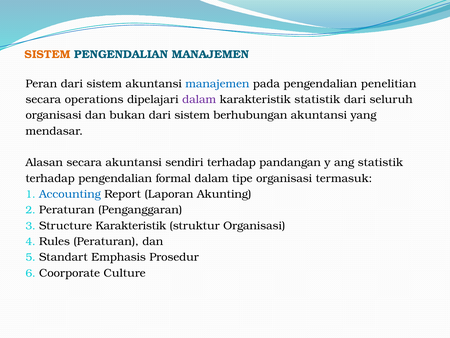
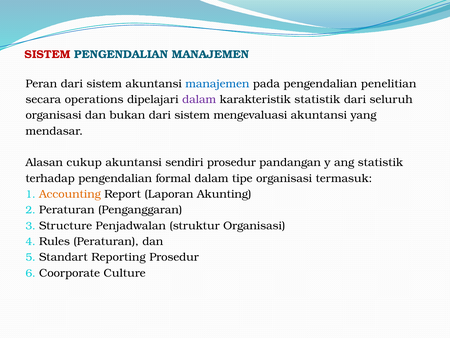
SISTEM colour: orange -> red (48, 54)
berhubungan: berhubungan -> mengevaluasi (250, 115)
Alasan secara: secara -> cukup (84, 162)
sendiri terhadap: terhadap -> prosedur (231, 162)
Accounting colour: blue -> orange (70, 194)
Structure Karakteristik: Karakteristik -> Penjadwalan (131, 225)
Emphasis: Emphasis -> Reporting (118, 257)
